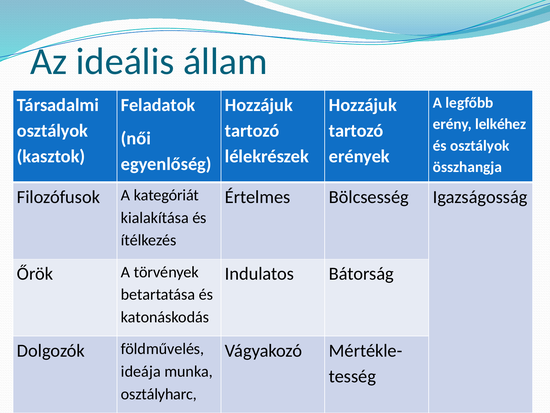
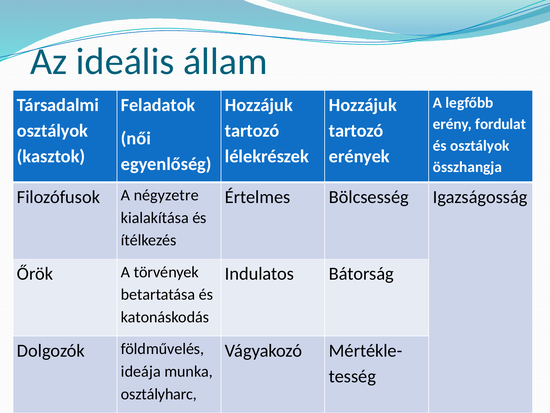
lelkéhez: lelkéhez -> fordulat (501, 124)
kategóriát: kategóriát -> négyzetre (166, 195)
